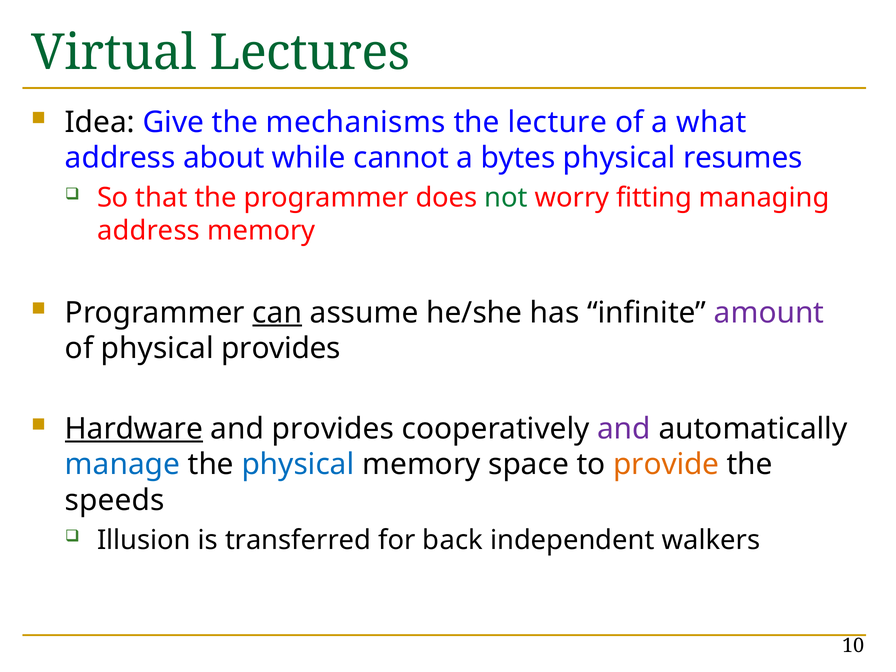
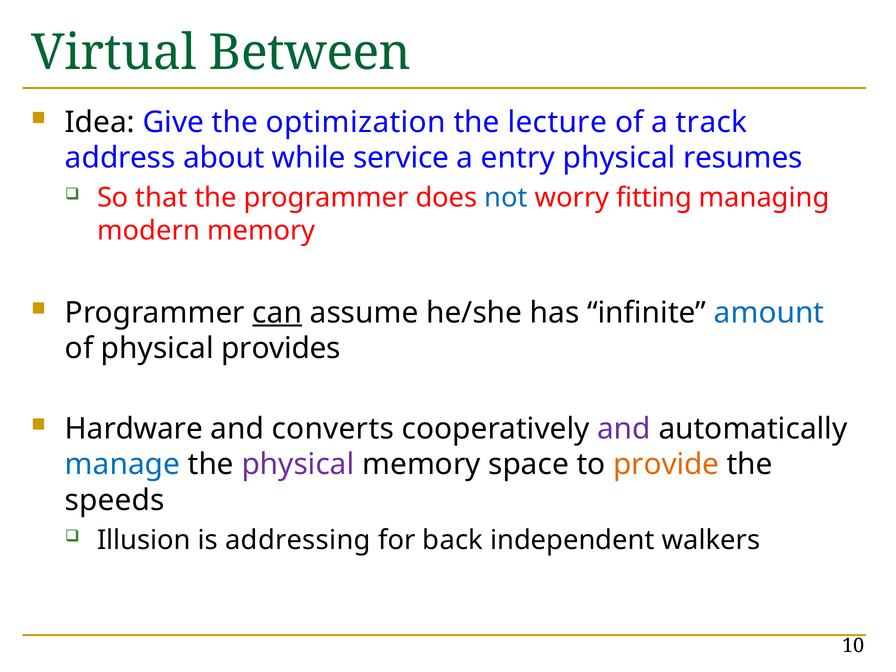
Lectures: Lectures -> Between (310, 53)
mechanisms: mechanisms -> optimization (356, 122)
what: what -> track (712, 122)
cannot: cannot -> service (401, 158)
bytes: bytes -> entry (518, 158)
not colour: green -> blue (506, 198)
address: address -> modern (149, 230)
amount colour: purple -> blue (769, 313)
Hardware underline: present -> none (134, 429)
and provides: provides -> converts (333, 429)
physical colour: blue -> purple (298, 465)
transferred: transferred -> addressing (298, 540)
